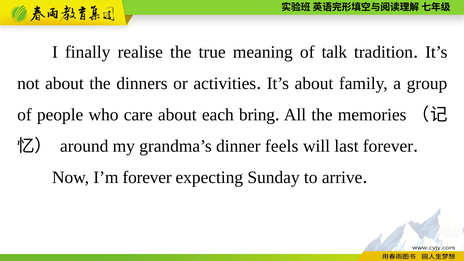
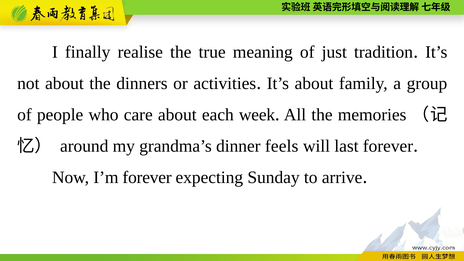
talk: talk -> just (334, 52)
bring: bring -> week (257, 115)
